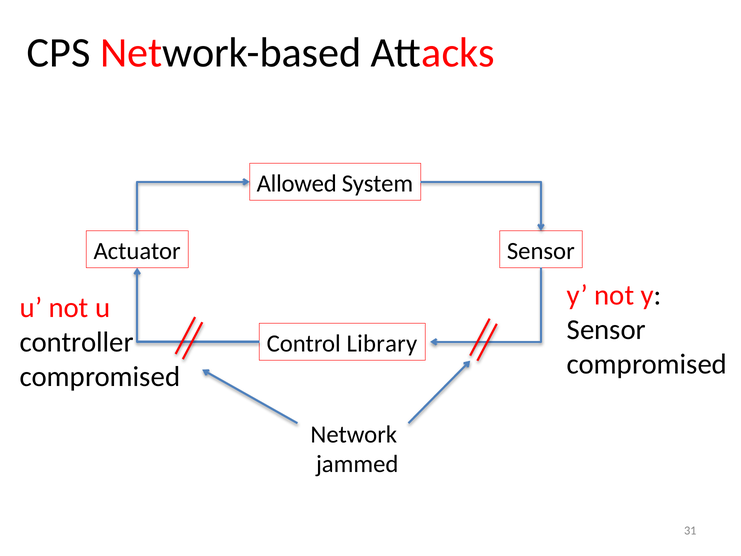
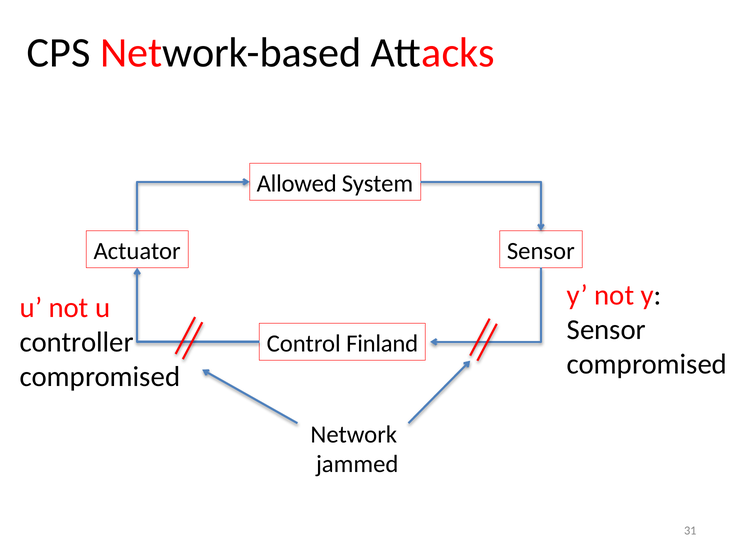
Library: Library -> Finland (382, 343)
